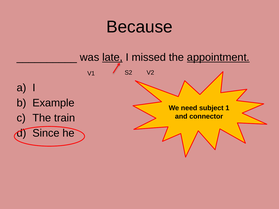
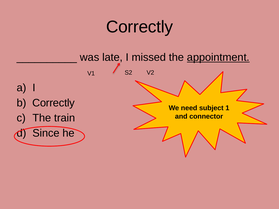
Because: Because -> Correctly (140, 27)
late underline: present -> none (112, 57)
Example: Example -> Correctly (54, 103)
